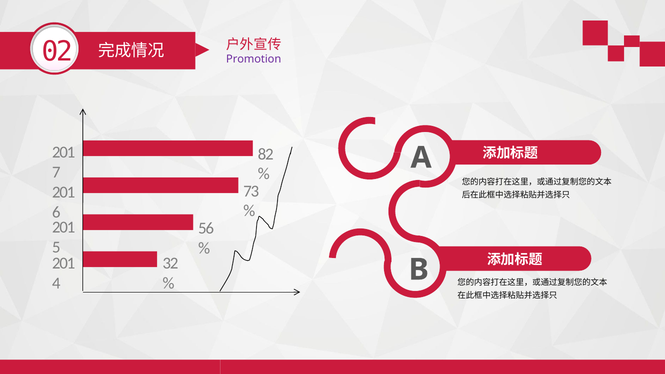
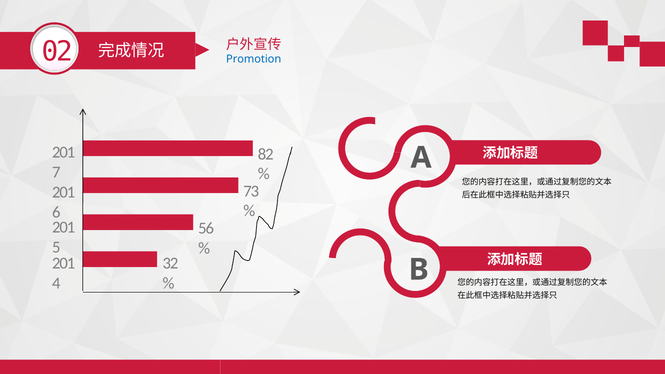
Promotion colour: purple -> blue (254, 59)
